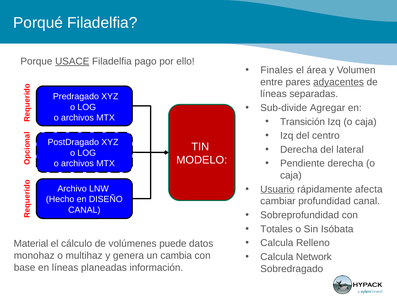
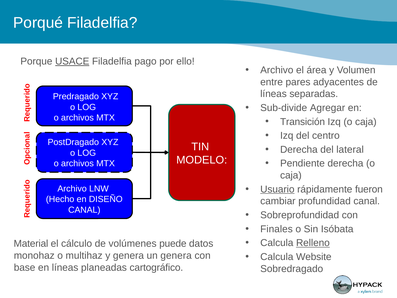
Finales: Finales -> Archivo (277, 70)
adyacentes underline: present -> none (339, 82)
afecta: afecta -> fueron (369, 189)
Totales: Totales -> Finales (277, 229)
Relleno underline: none -> present (313, 243)
un cambia: cambia -> genera (176, 255)
Network: Network -> Website (314, 257)
información: información -> cartográfico (156, 267)
